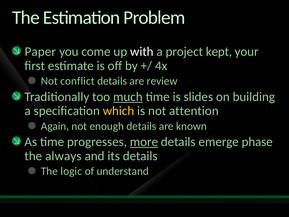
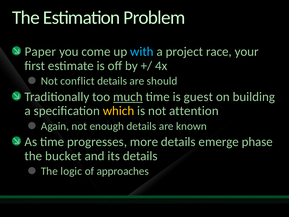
with colour: white -> light blue (142, 52)
kept: kept -> race (219, 52)
review: review -> should (162, 81)
slides: slides -> guest (198, 97)
more underline: present -> none (144, 142)
always: always -> bucket (63, 156)
understand: understand -> approaches (123, 171)
